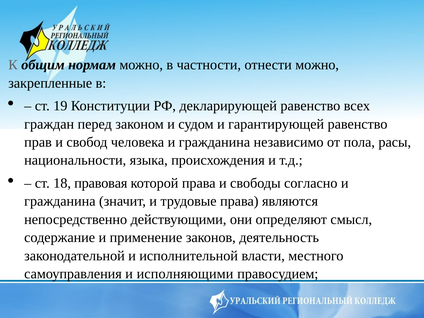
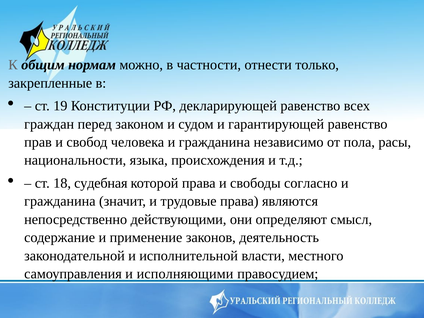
отнести можно: можно -> только (317, 65)
правовая: правовая -> судебная (101, 183)
